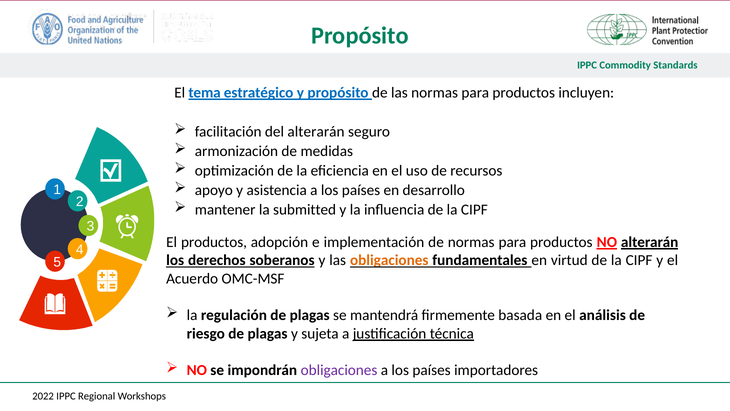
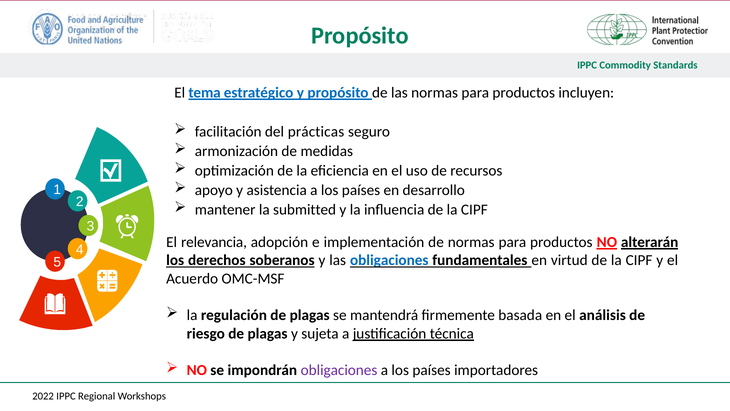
del alterarán: alterarán -> prácticas (316, 132)
El productos: productos -> relevancia (214, 242)
obligaciones colour: orange -> blue (389, 260)
